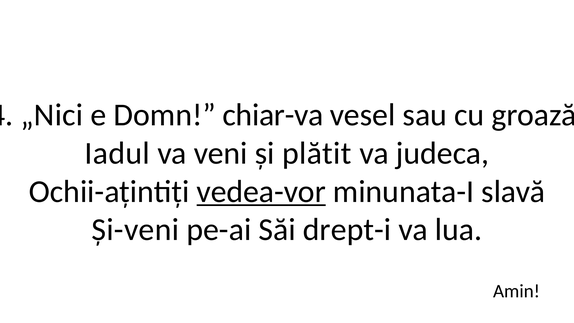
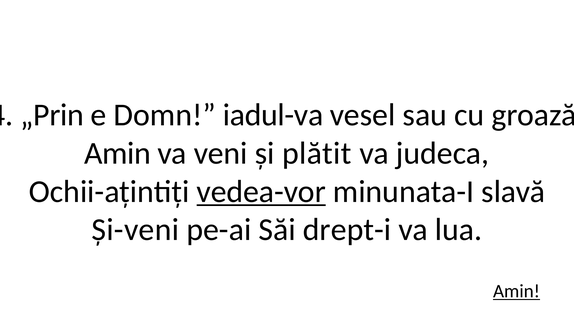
„Nici: „Nici -> „Prin (52, 115)
chiar-va: chiar-va -> iadul-va (273, 115)
Iadul: Iadul -> Amin (118, 153)
Amin underline: none -> present (517, 291)
